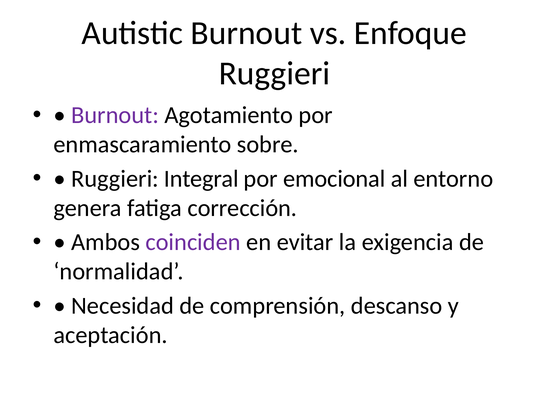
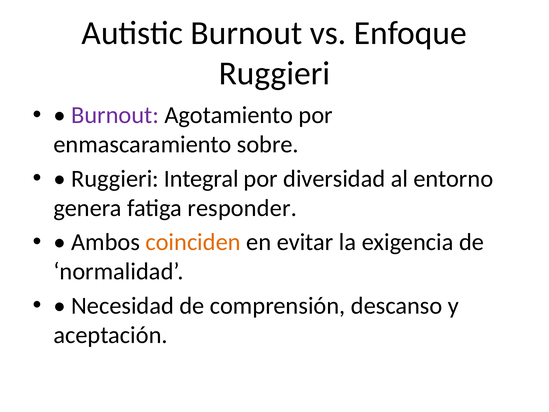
emocional: emocional -> diversidad (334, 179)
corrección: corrección -> responder (242, 208)
coinciden colour: purple -> orange (193, 242)
